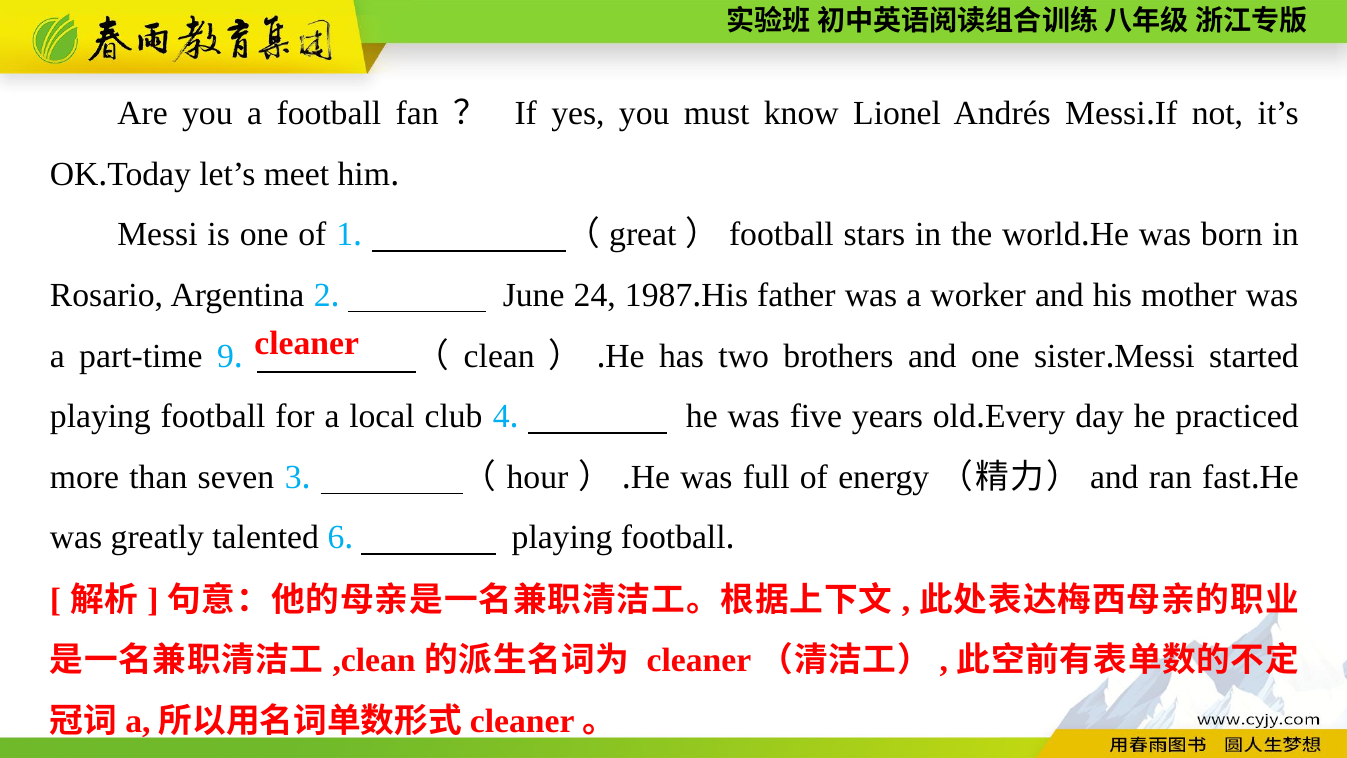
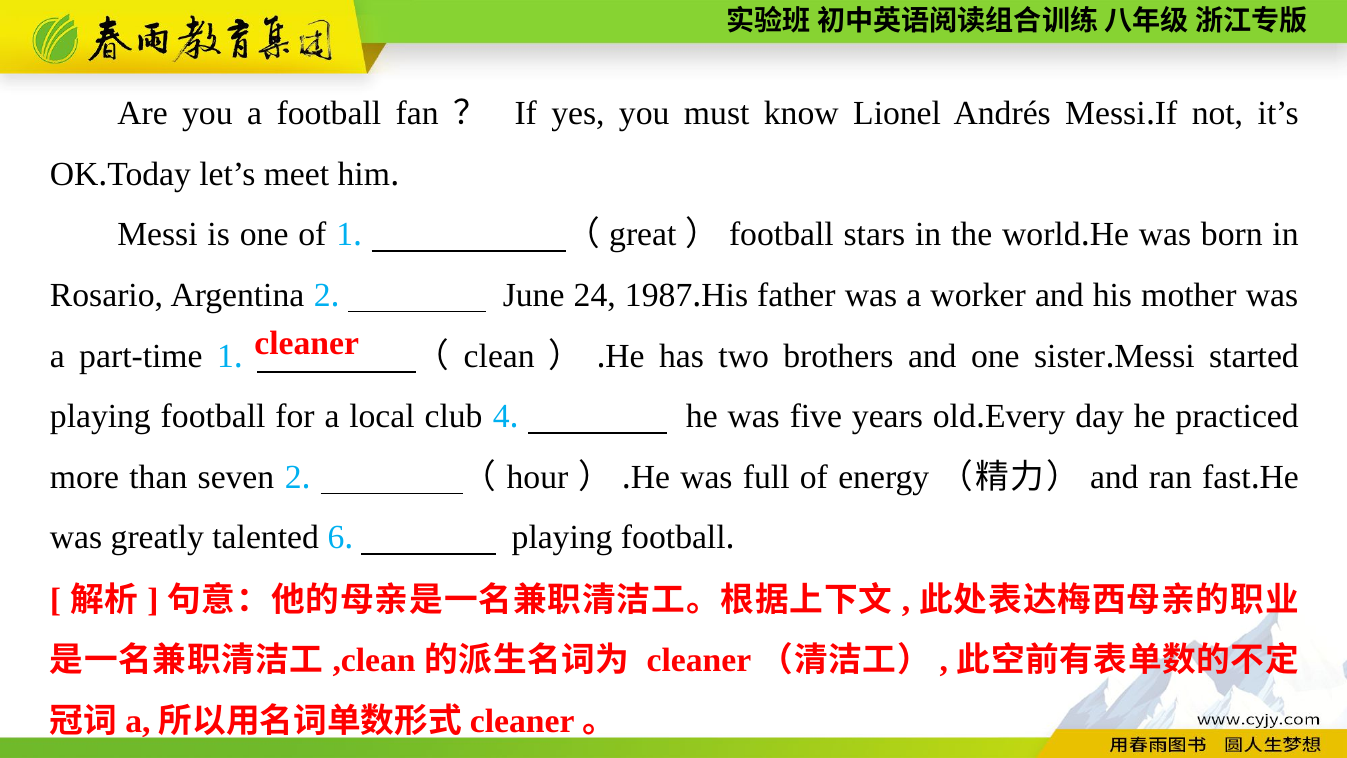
part-time 9: 9 -> 1 (226, 356)
seven 3: 3 -> 2 (293, 477)
